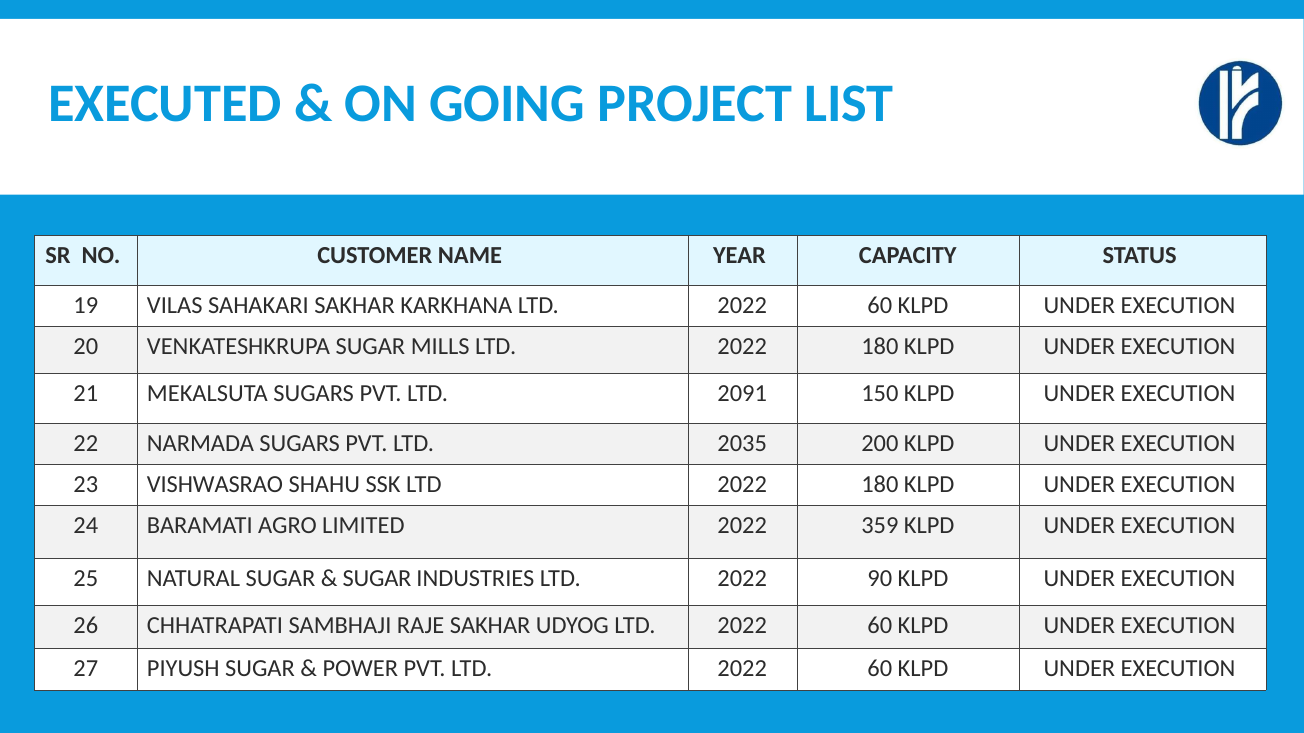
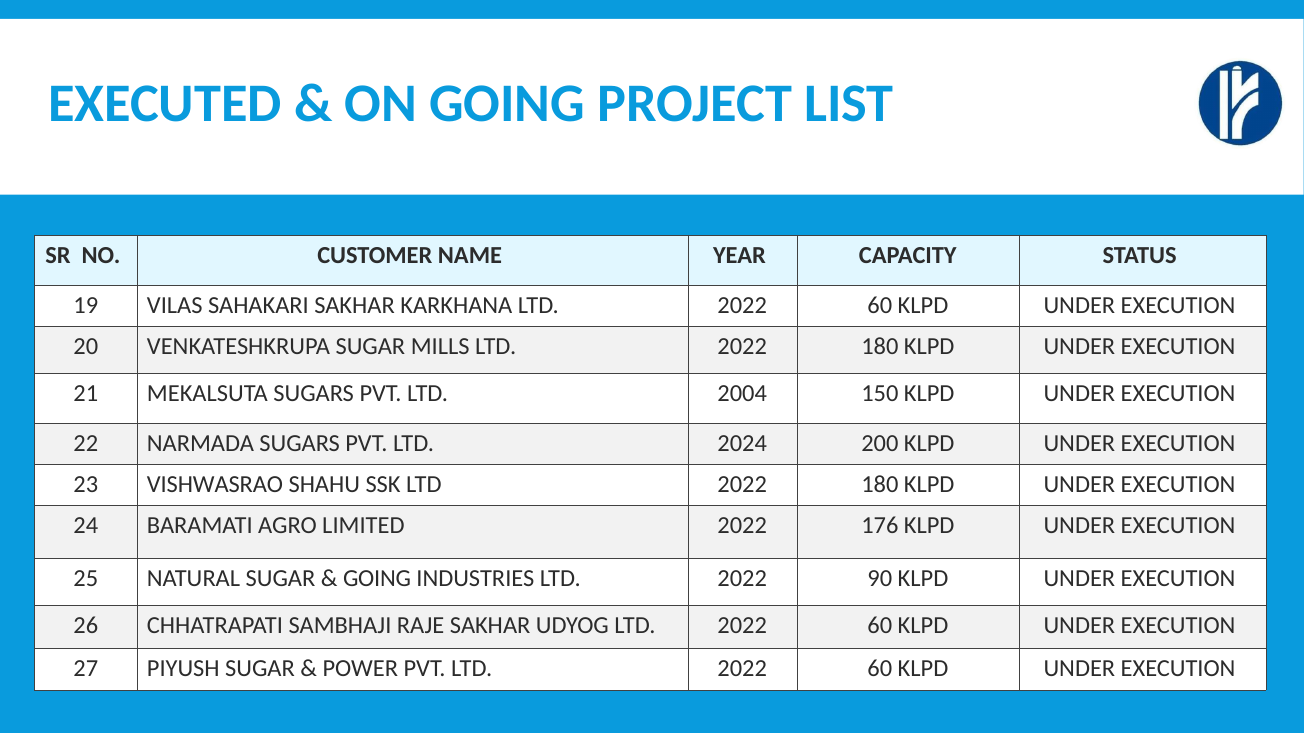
2091: 2091 -> 2004 (742, 393)
2035: 2035 -> 2024 (742, 444)
359: 359 -> 176 (880, 526)
SUGAR: SUGAR -> GOING (377, 579)
